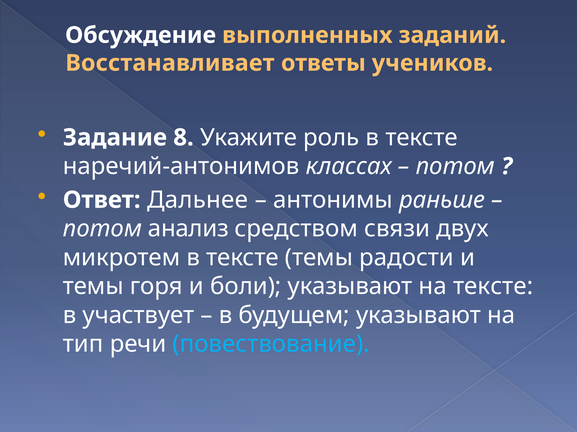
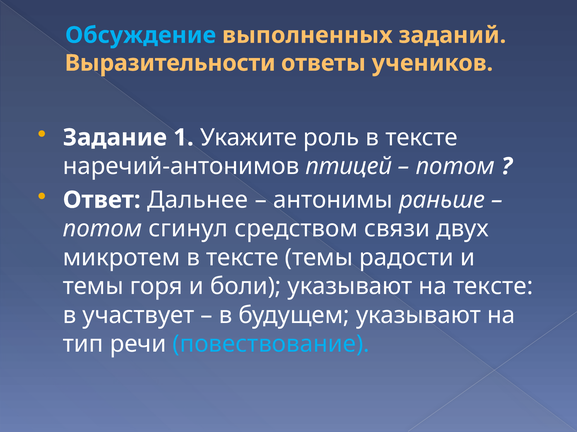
Обсуждение colour: white -> light blue (141, 35)
Восстанавливает: Восстанавливает -> Выразительности (170, 63)
8: 8 -> 1 (184, 138)
классах: классах -> птицей (349, 167)
анализ: анализ -> сгинул (188, 229)
